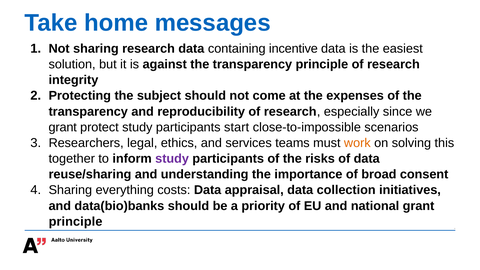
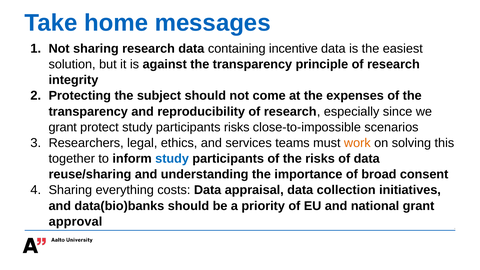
participants start: start -> risks (237, 127)
study colour: purple -> blue (172, 159)
principle: principle -> approval (76, 222)
